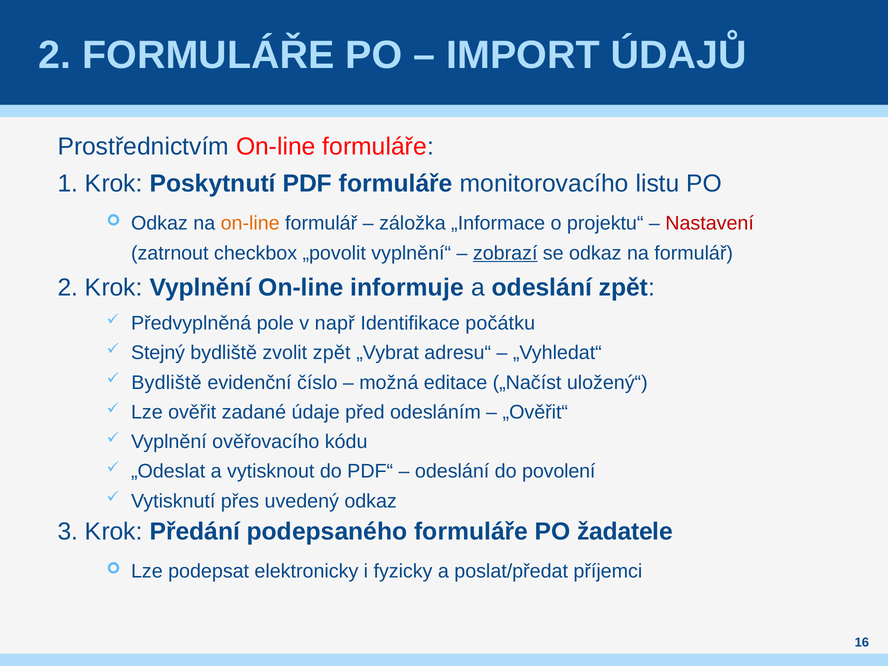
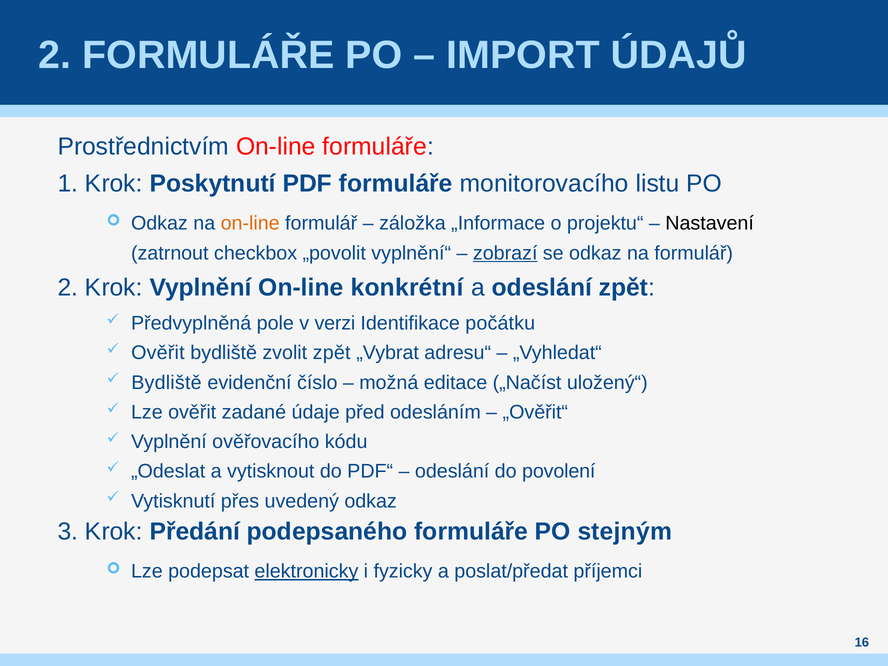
Nastavení colour: red -> black (710, 223)
informuje: informuje -> konkrétní (407, 287)
např: např -> verzi (335, 323)
Stejný: Stejný -> Ověřit (158, 353)
žadatele: žadatele -> stejným (625, 532)
elektronicky underline: none -> present (306, 571)
